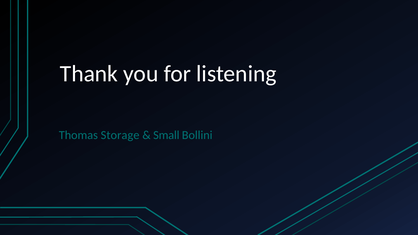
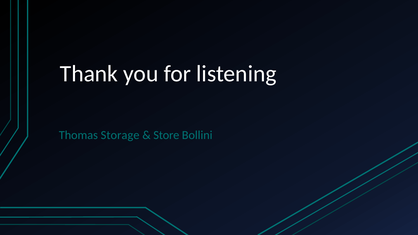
Small: Small -> Store (166, 135)
